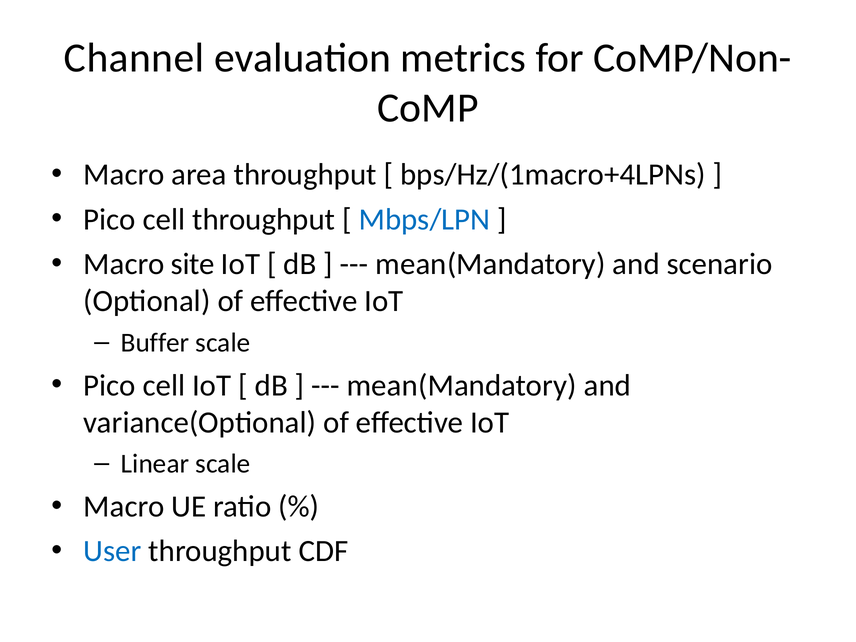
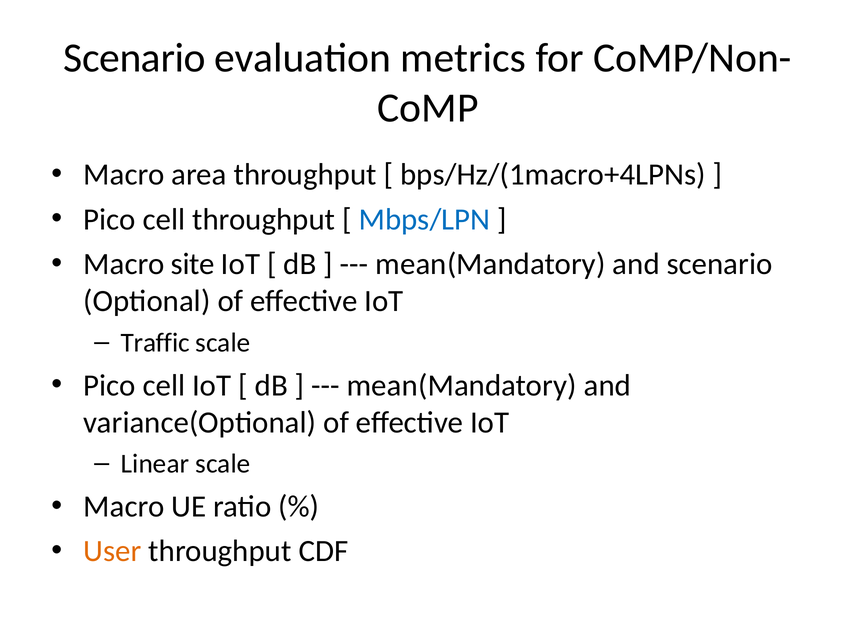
Channel: Channel -> Scenario (135, 58)
Buffer: Buffer -> Traffic (155, 343)
User colour: blue -> orange (112, 551)
